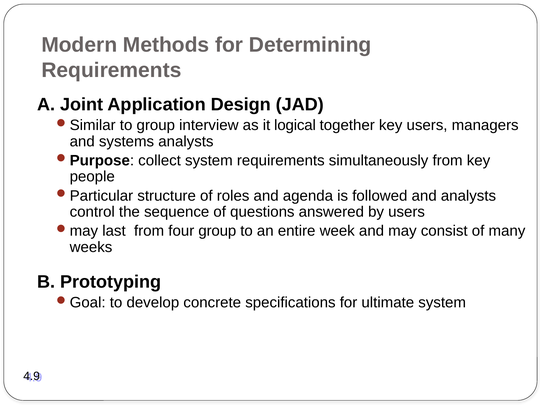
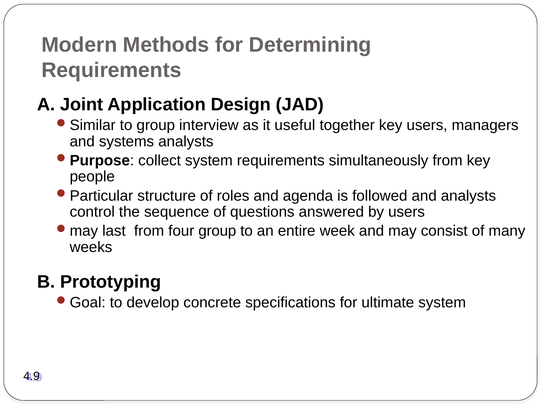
logical: logical -> useful (295, 125)
